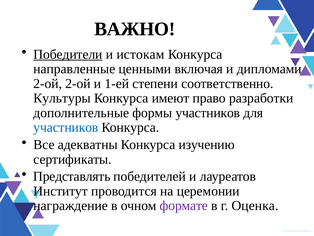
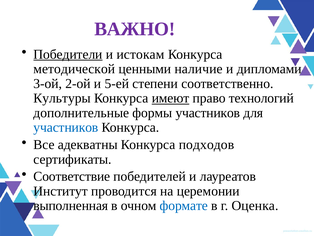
ВАЖНО colour: black -> purple (135, 29)
направленные: направленные -> методической (74, 69)
включая: включая -> наличие (199, 69)
2-ой: 2-ой -> 3-ой (48, 83)
1-ей: 1-ей -> 5-ей (117, 83)
имеют underline: none -> present (171, 98)
разработки: разработки -> технологий (261, 98)
изучению: изучению -> подходов (207, 144)
Представлять: Представлять -> Соответствие (72, 176)
награждение: награждение -> выполненная (71, 205)
формате colour: purple -> blue (184, 205)
